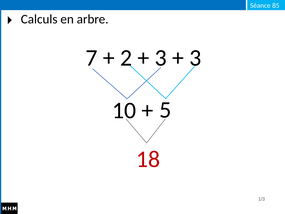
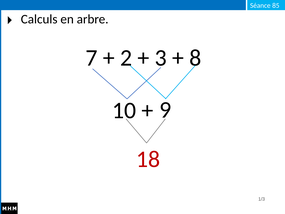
3: 3 -> 8 (195, 58)
5: 5 -> 9 (165, 110)
